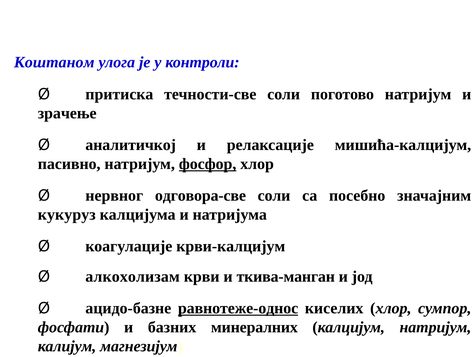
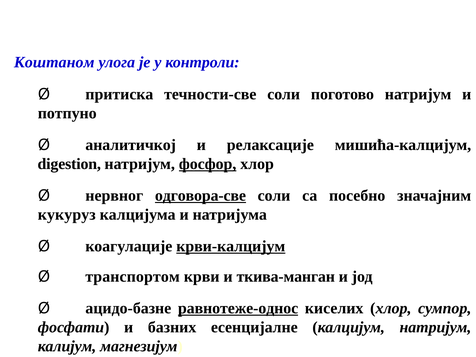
зрачење: зрачење -> потпуно (67, 113)
пасивно: пасивно -> digestion (69, 164)
одговора-све underline: none -> present (200, 196)
крви-калцијум underline: none -> present (231, 246)
алкохолизам: алкохолизам -> транспортом (133, 277)
минералних: минералних -> есенцијалне (254, 327)
